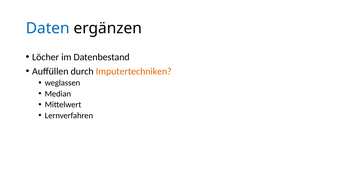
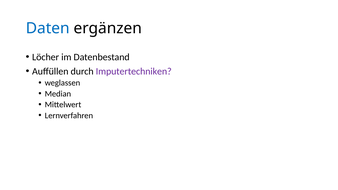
Imputertechniken colour: orange -> purple (134, 71)
